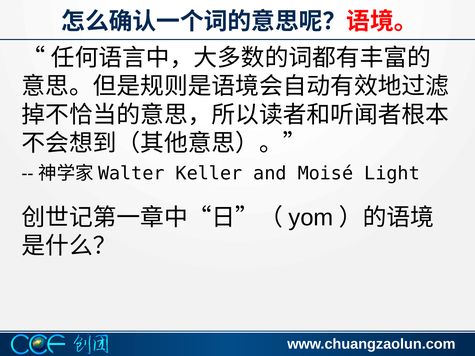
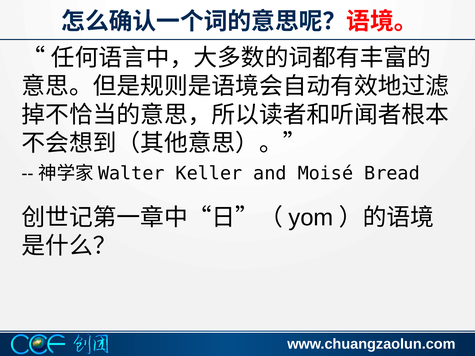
Light: Light -> Bread (392, 173)
